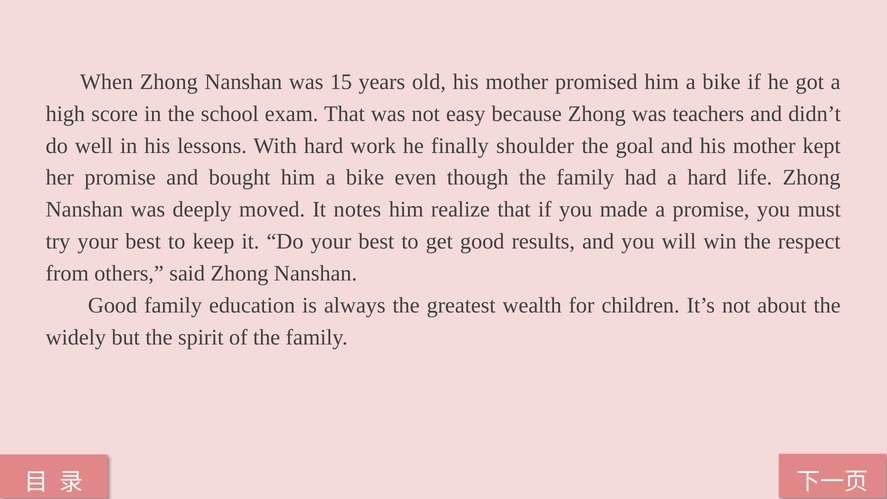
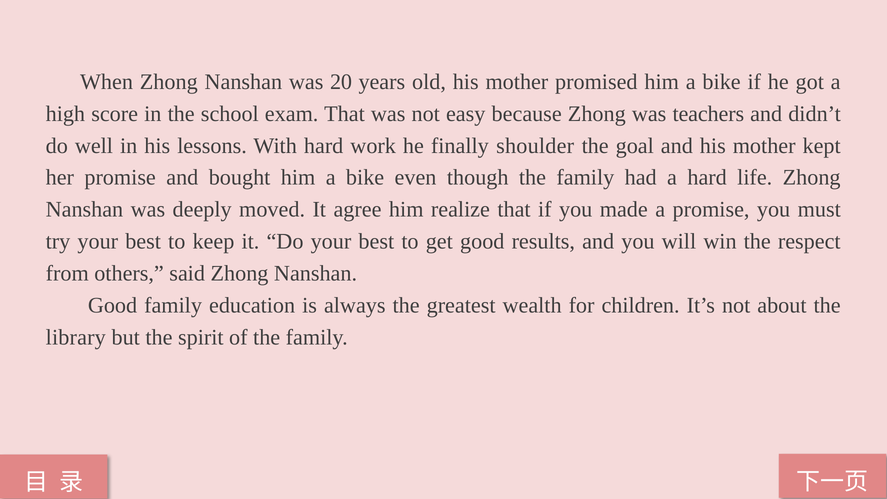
15: 15 -> 20 (341, 82)
notes: notes -> agree (358, 210)
widely: widely -> library (76, 337)
